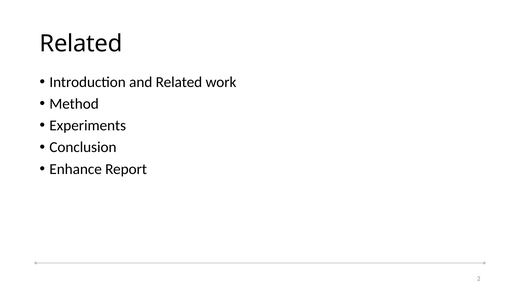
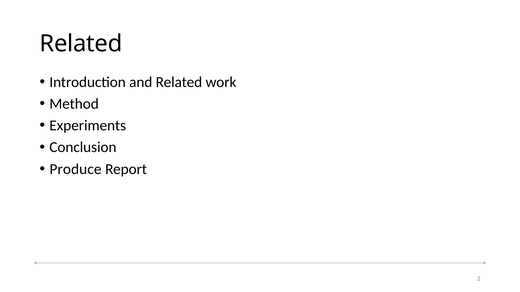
Enhance: Enhance -> Produce (76, 169)
